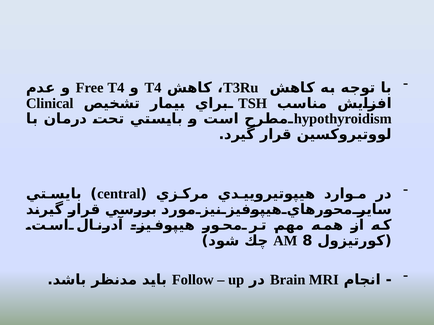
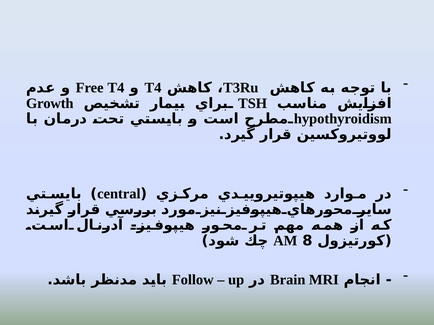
Clinical: Clinical -> Growth (50, 103)
